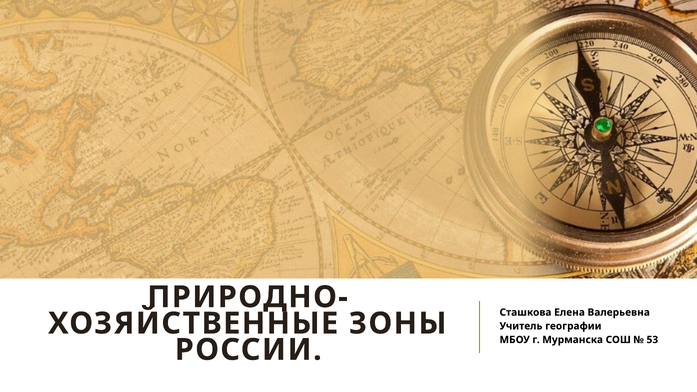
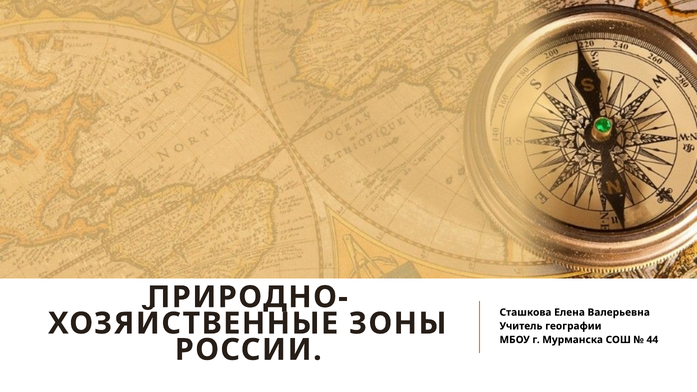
53: 53 -> 44 (652, 340)
